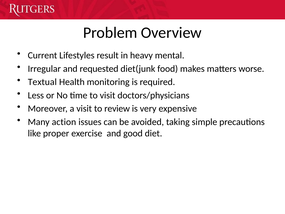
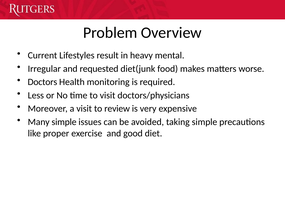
Textual: Textual -> Doctors (42, 82)
Many action: action -> simple (64, 122)
